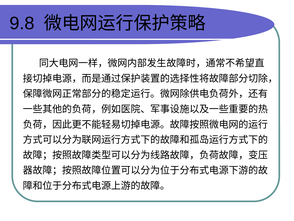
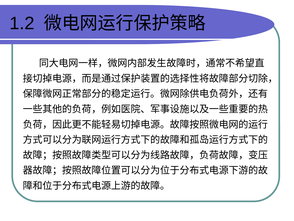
9.8: 9.8 -> 1.2 (22, 23)
